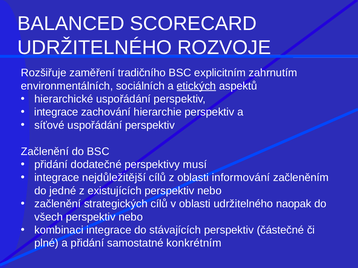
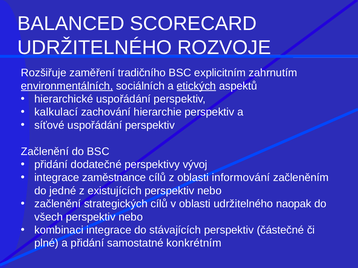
environmentálních underline: none -> present (67, 86)
integrace: integrace -> kalkulací (56, 112)
musí: musí -> vývoj (195, 165)
nejdůležitější: nejdůležitější -> zaměstnance (114, 178)
